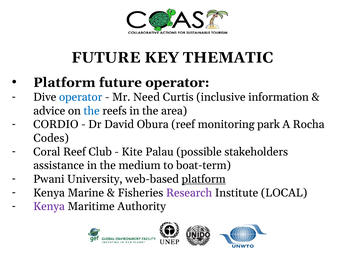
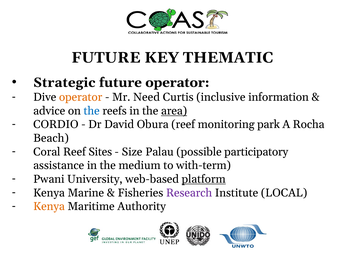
Platform: Platform -> Strategic (64, 83)
operator colour: blue -> orange (81, 97)
area underline: none -> present (174, 111)
Codes: Codes -> Beach (51, 138)
Club: Club -> Sites (100, 152)
Kite: Kite -> Size (132, 152)
stakeholders: stakeholders -> participatory (256, 152)
boat-term: boat-term -> with-term (203, 166)
Kenya colour: purple -> orange (49, 207)
